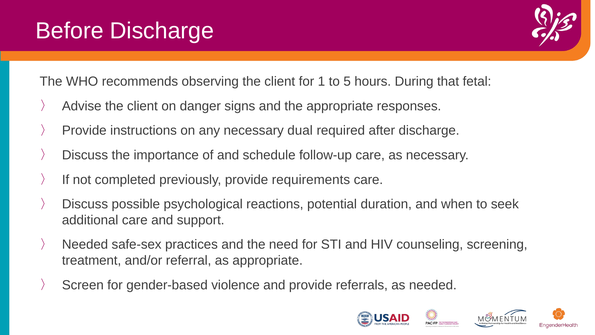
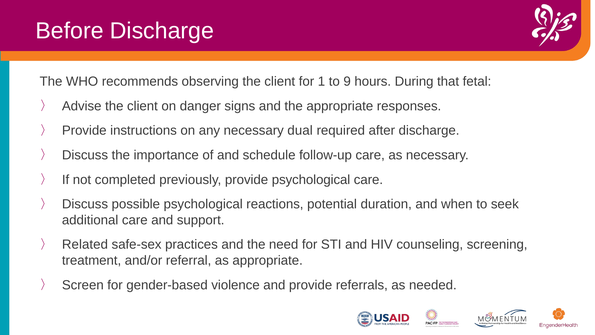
5: 5 -> 9 (347, 81)
provide requirements: requirements -> psychological (311, 180)
Needed: Needed -> Related (85, 244)
